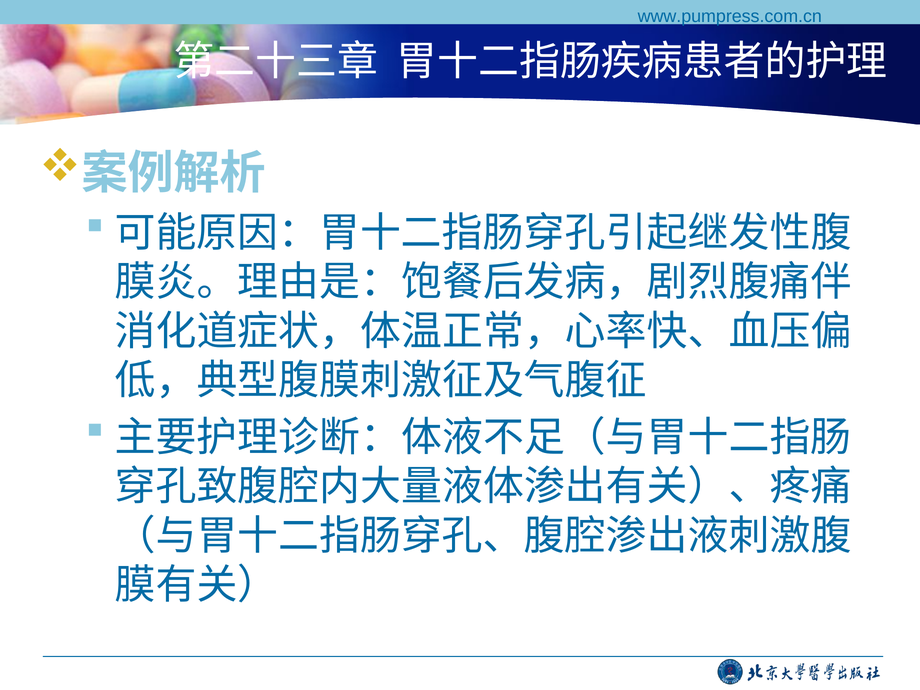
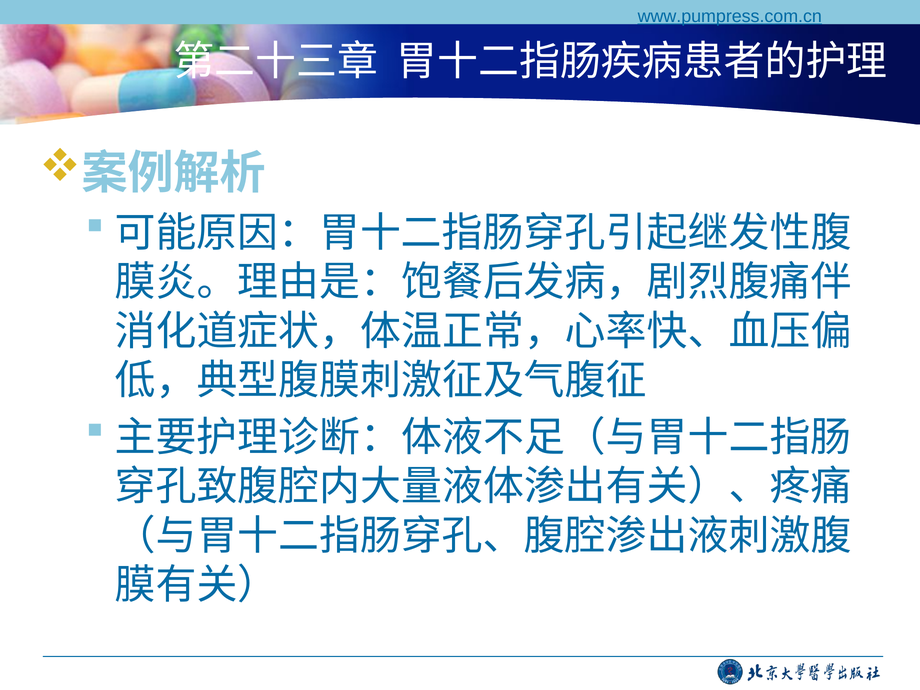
www.pumpress.com.cn underline: none -> present (730, 17)
